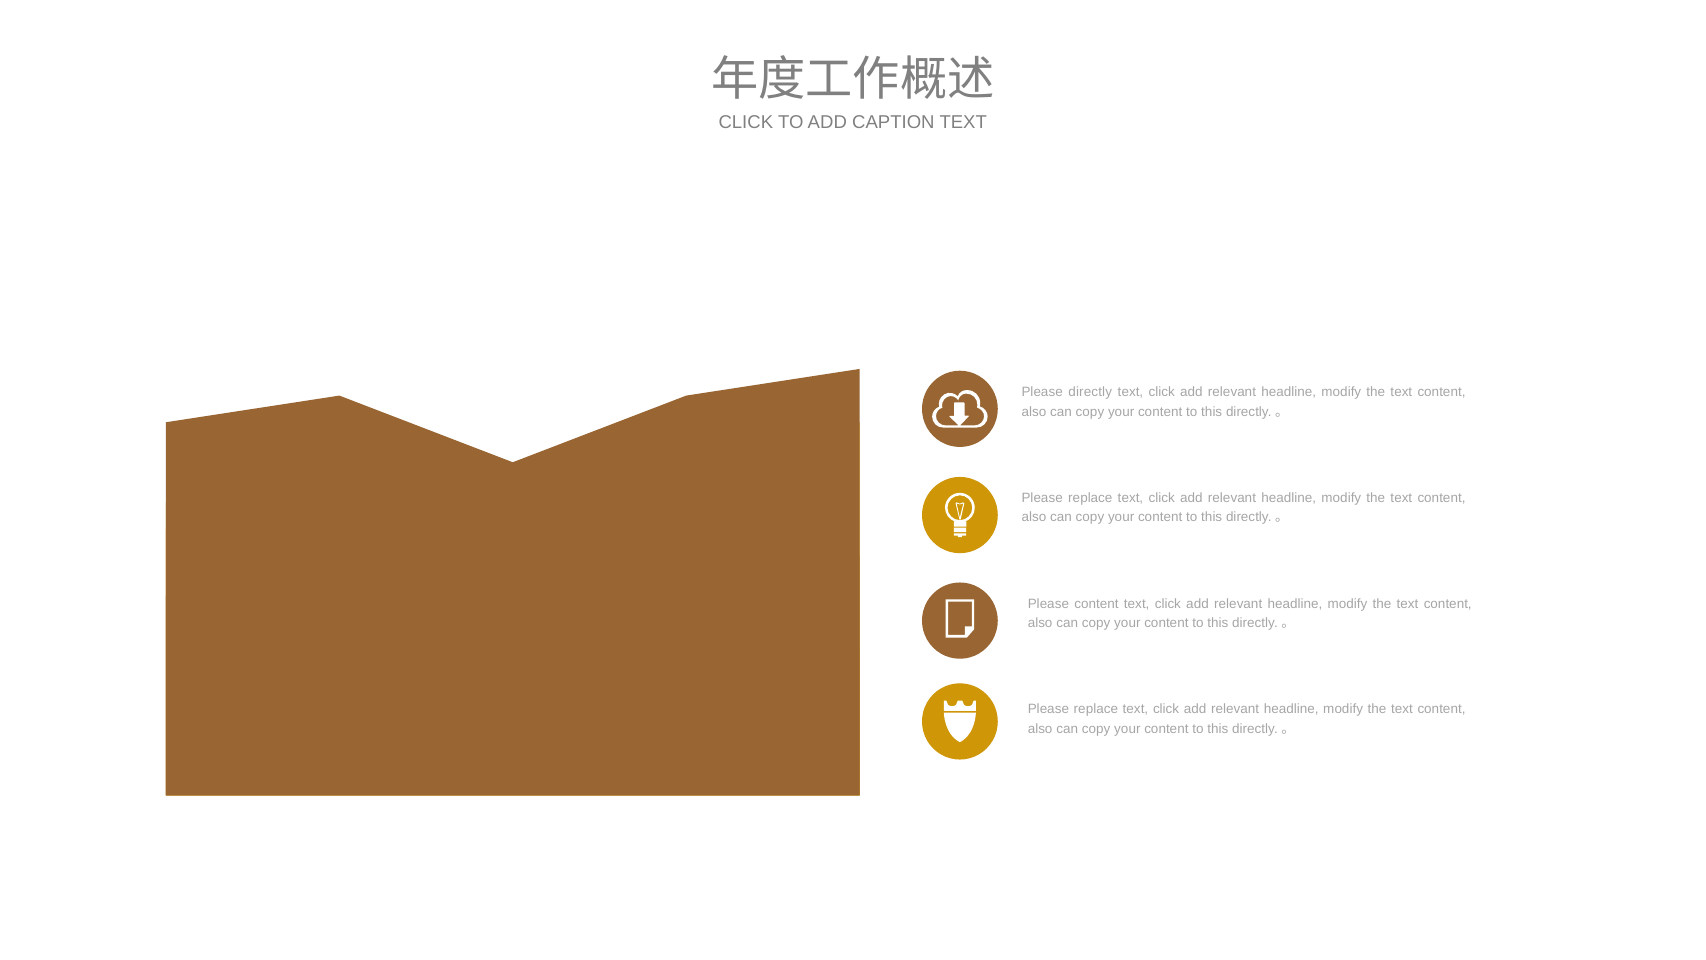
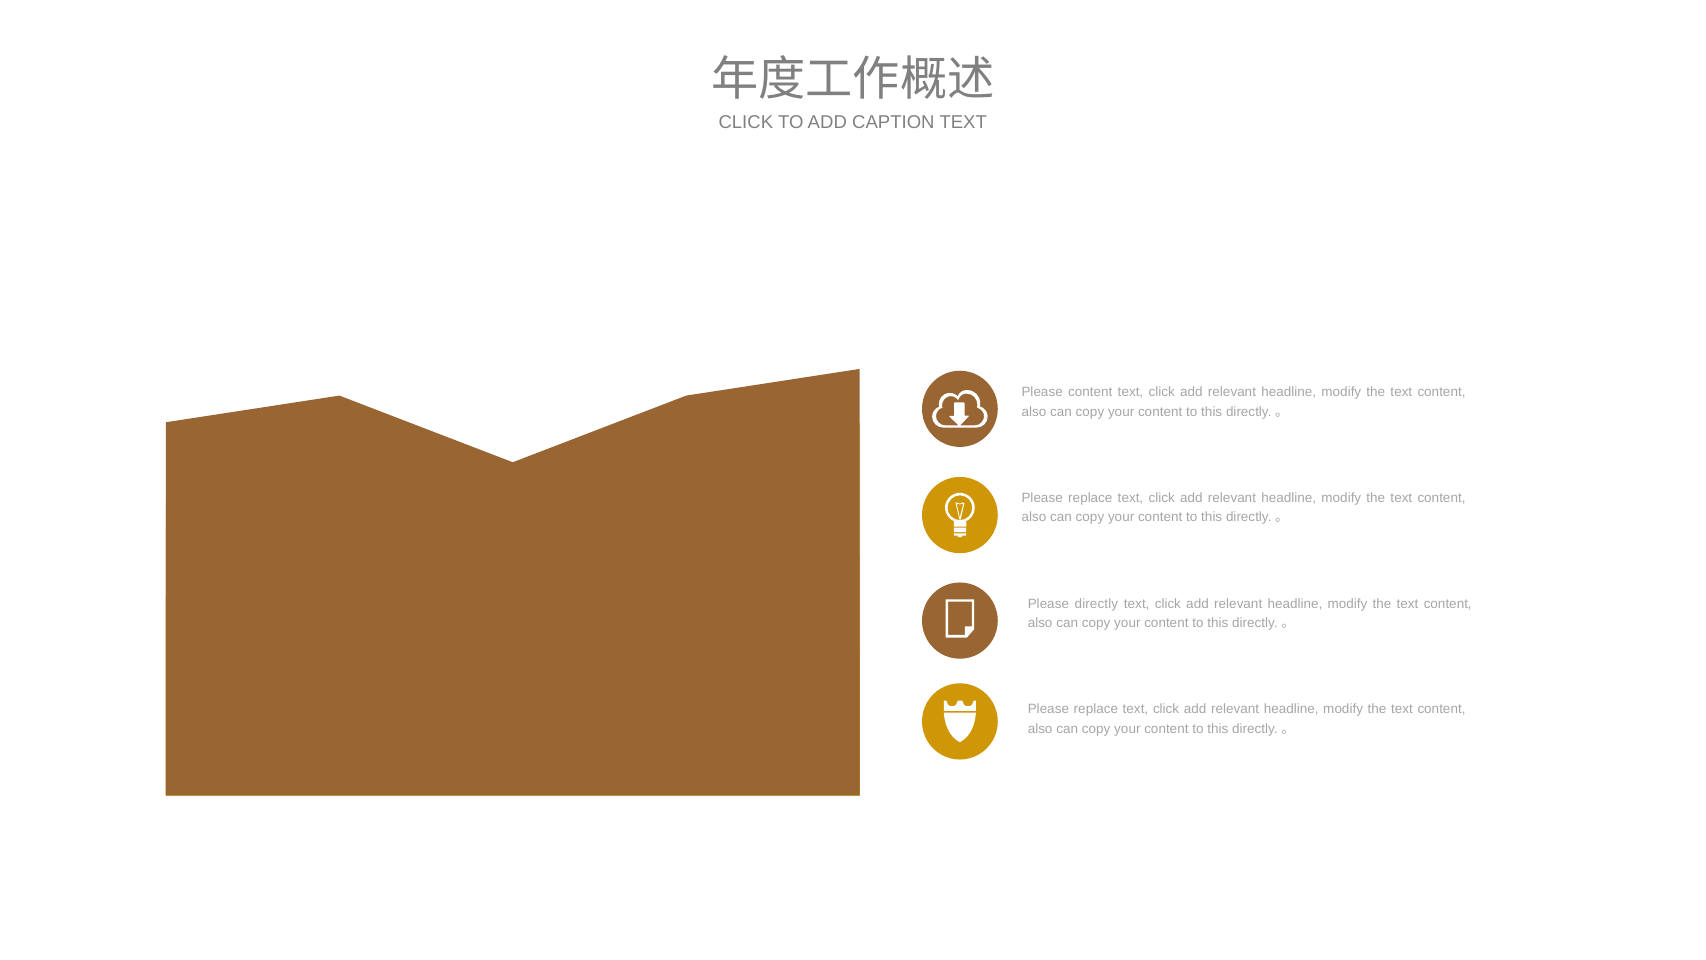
Please directly: directly -> content (1090, 392)
Please content: content -> directly (1096, 604)
